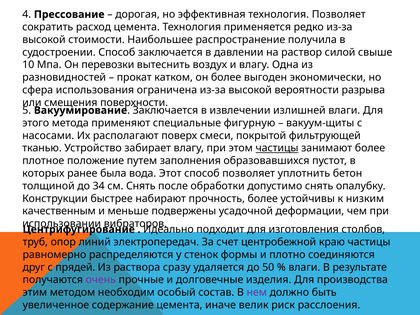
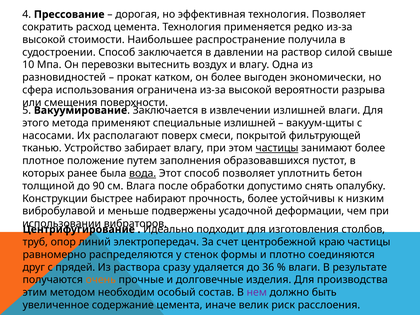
специальные фигурную: фигурную -> излишней (250, 123)
вода underline: none -> present (143, 173)
34: 34 -> 90 (99, 186)
см Снять: Снять -> Влага (141, 186)
качественным: качественным -> вибробулавой (59, 211)
50: 50 -> 36 (268, 267)
очень colour: purple -> orange (101, 280)
